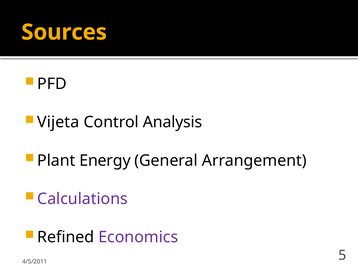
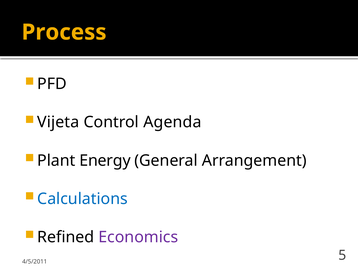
Sources: Sources -> Process (64, 32)
Analysis: Analysis -> Agenda (172, 122)
Calculations colour: purple -> blue (82, 198)
